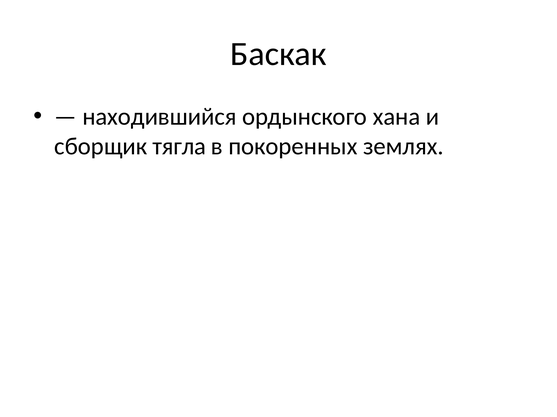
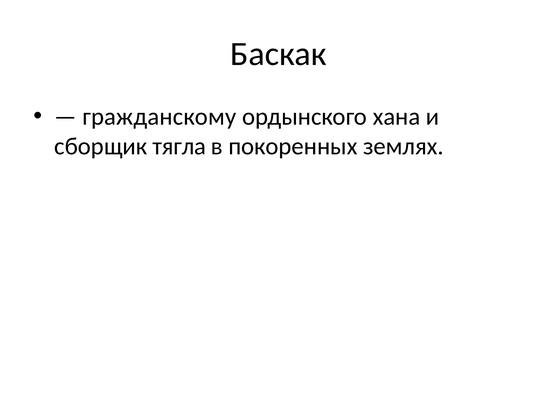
находившийся: находившийся -> гражданскому (159, 117)
